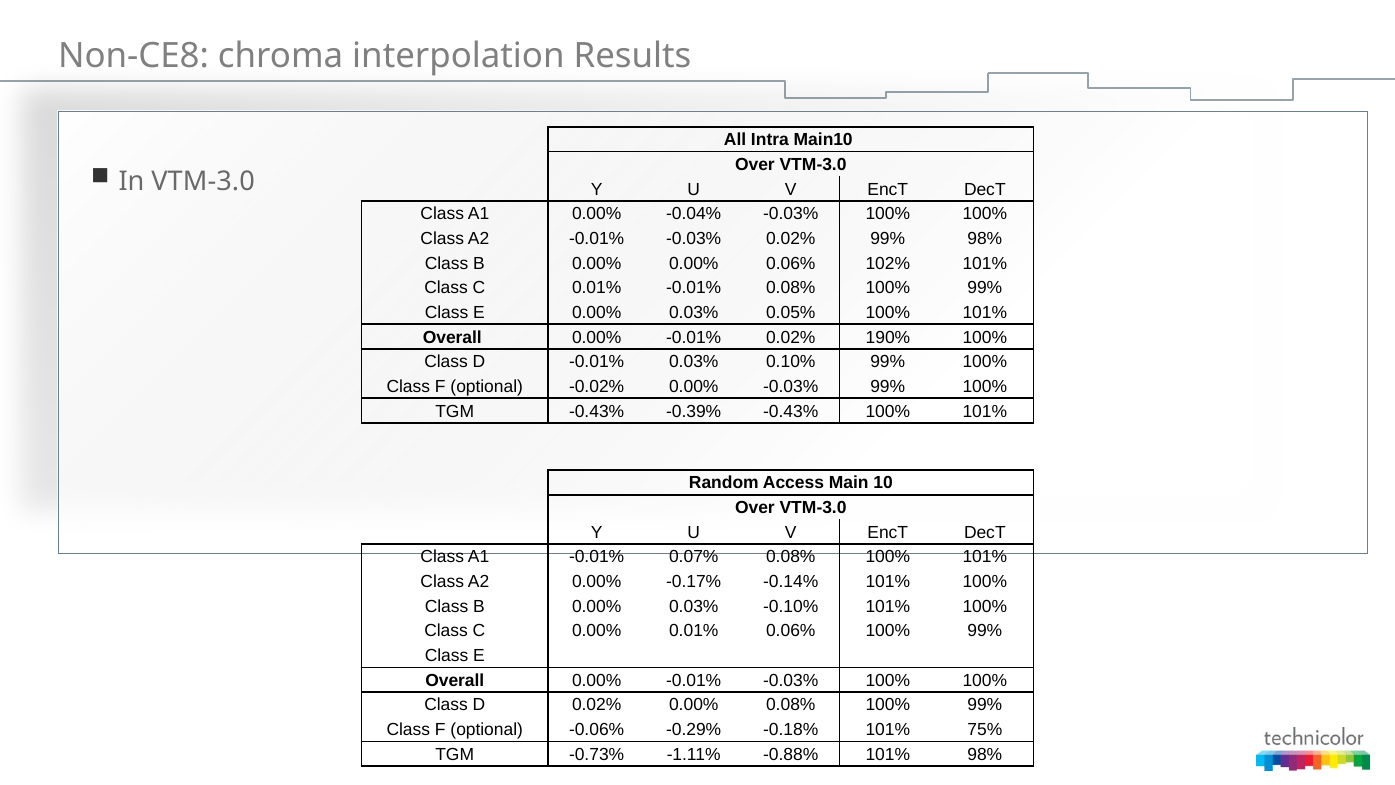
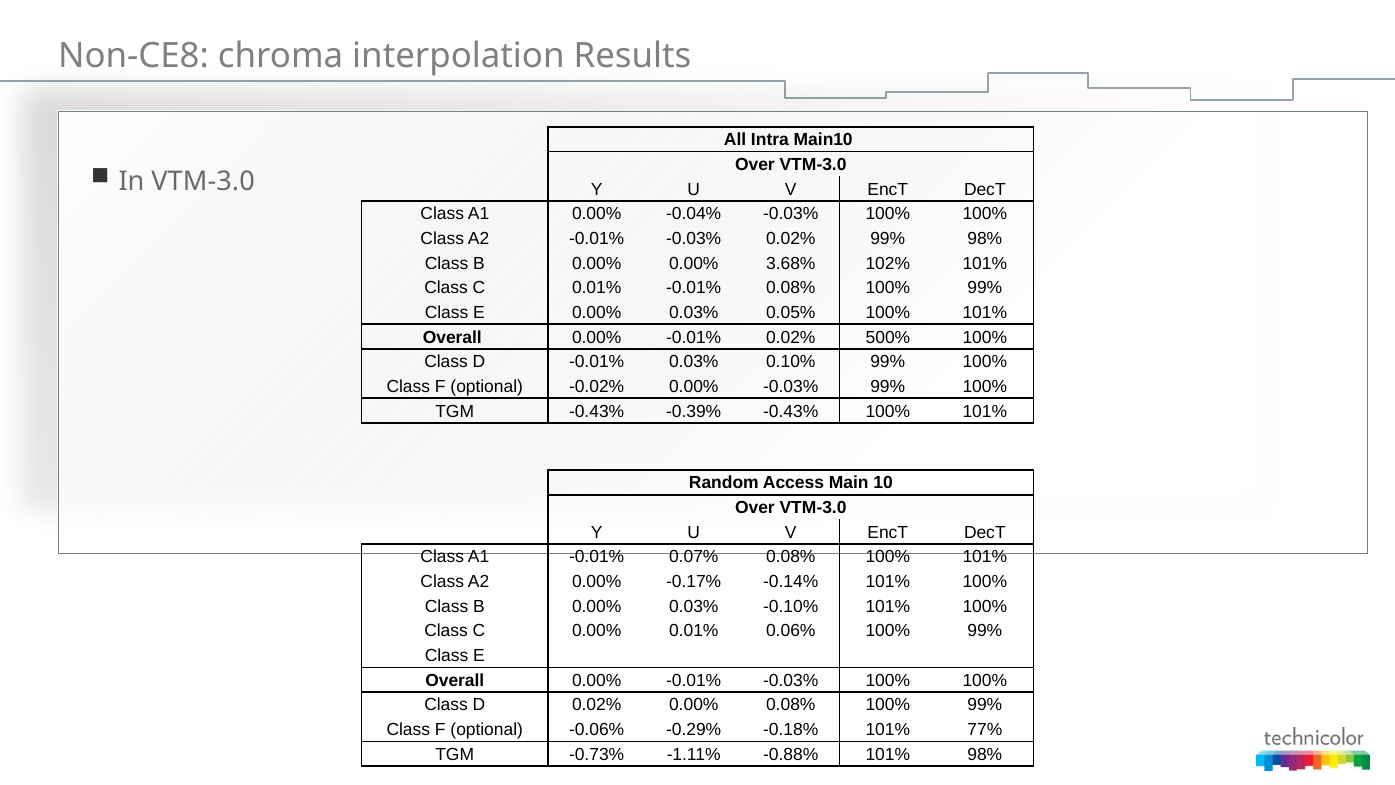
0.00% 0.06%: 0.06% -> 3.68% (791, 263)
190%: 190% -> 500% (888, 337)
75%: 75% -> 77% (985, 730)
